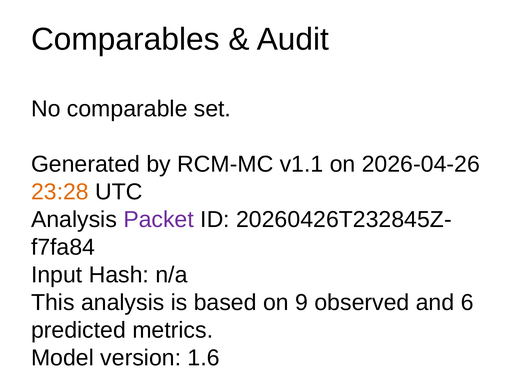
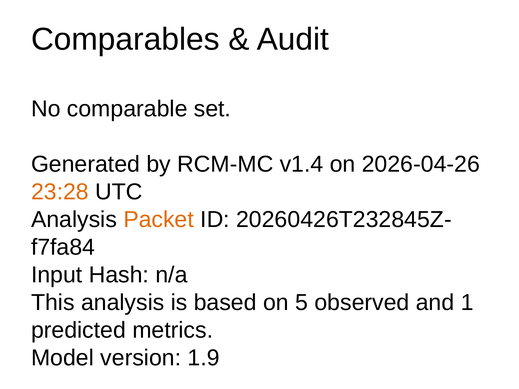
v1.1: v1.1 -> v1.4 (302, 164)
Packet colour: purple -> orange (159, 220)
9: 9 -> 5 (302, 303)
6: 6 -> 1 (467, 303)
1.6: 1.6 -> 1.9 (204, 358)
